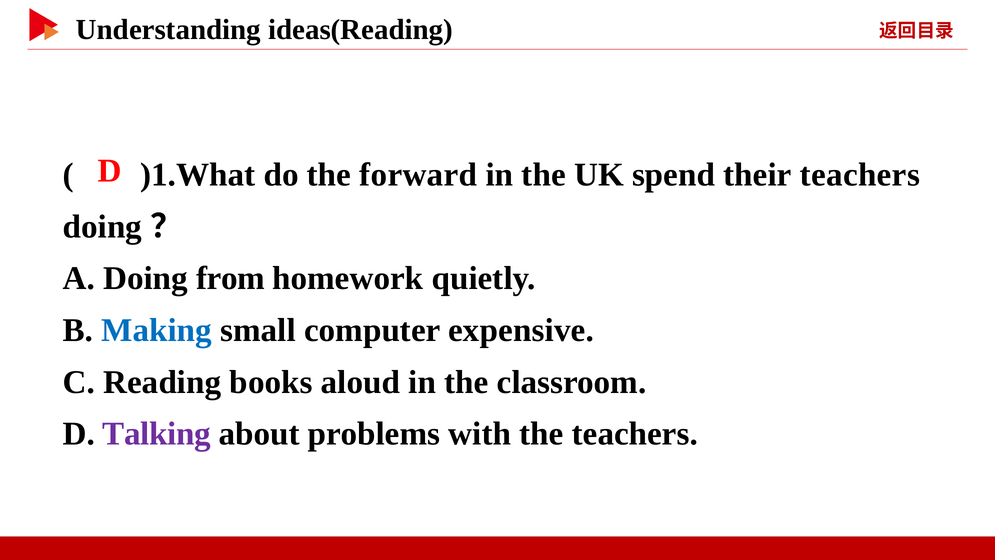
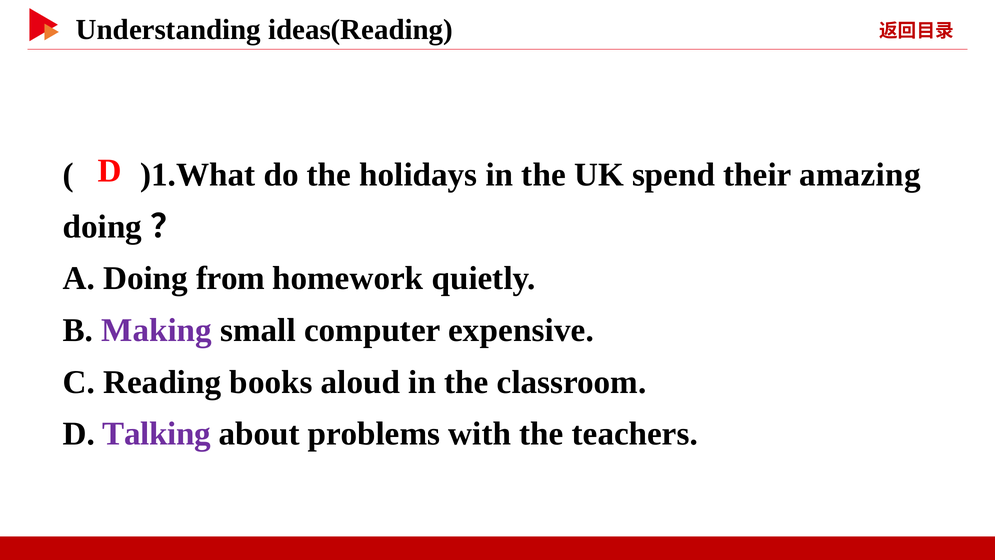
forward: forward -> holidays (418, 175)
their teachers: teachers -> amazing (860, 175)
Making colour: blue -> purple (157, 330)
